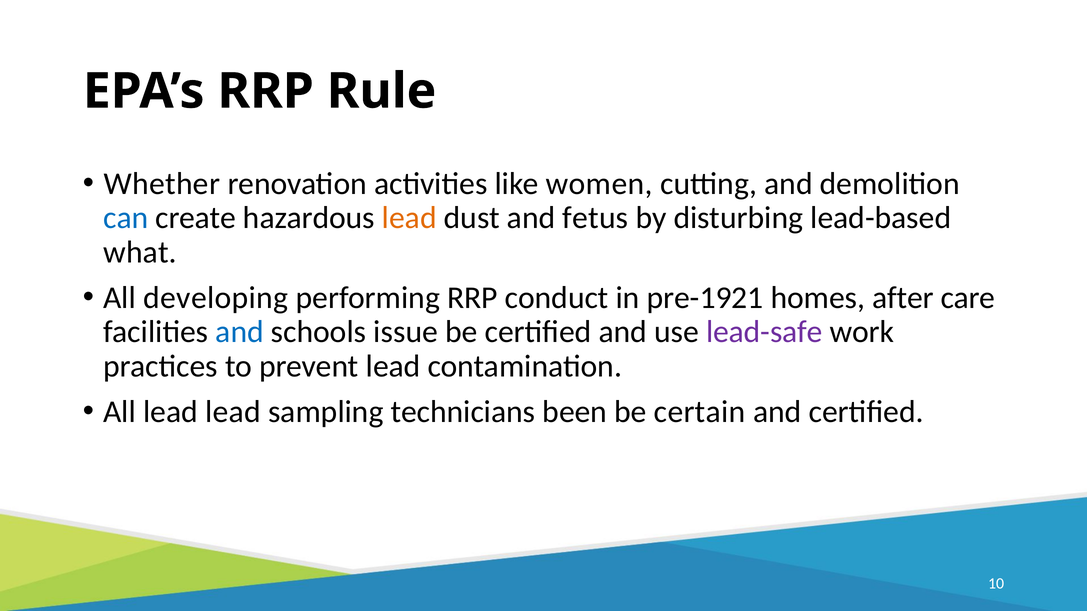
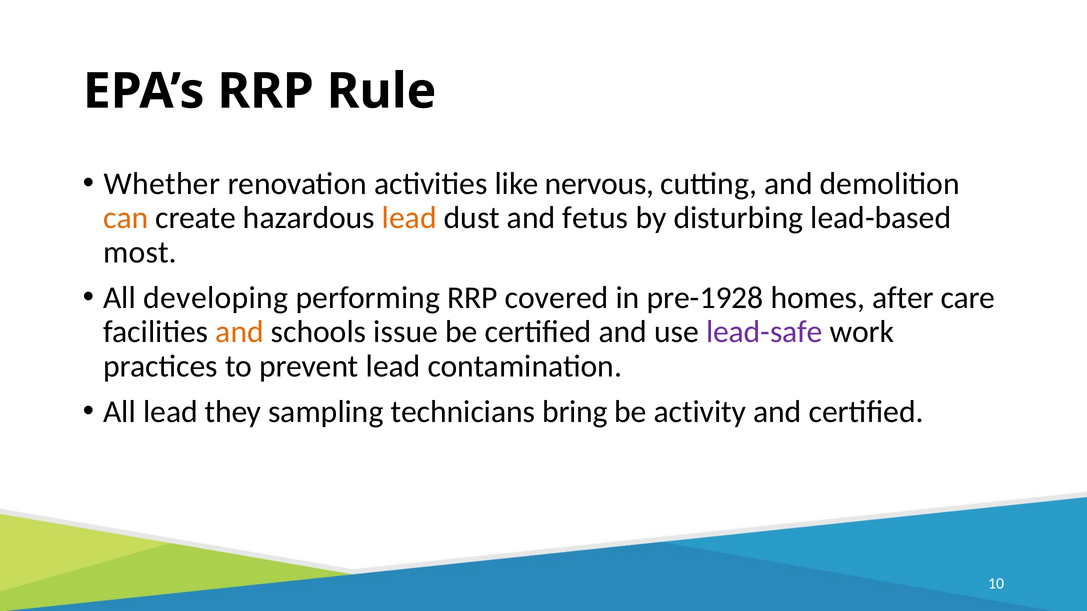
women: women -> nervous (600, 184)
can colour: blue -> orange (126, 218)
what: what -> most (140, 252)
conduct: conduct -> covered (557, 298)
pre-1921: pre-1921 -> pre-1928 (705, 298)
and colour: blue -> orange (240, 332)
lead lead: lead -> they (233, 412)
been: been -> bring (575, 412)
certain: certain -> activity (700, 412)
